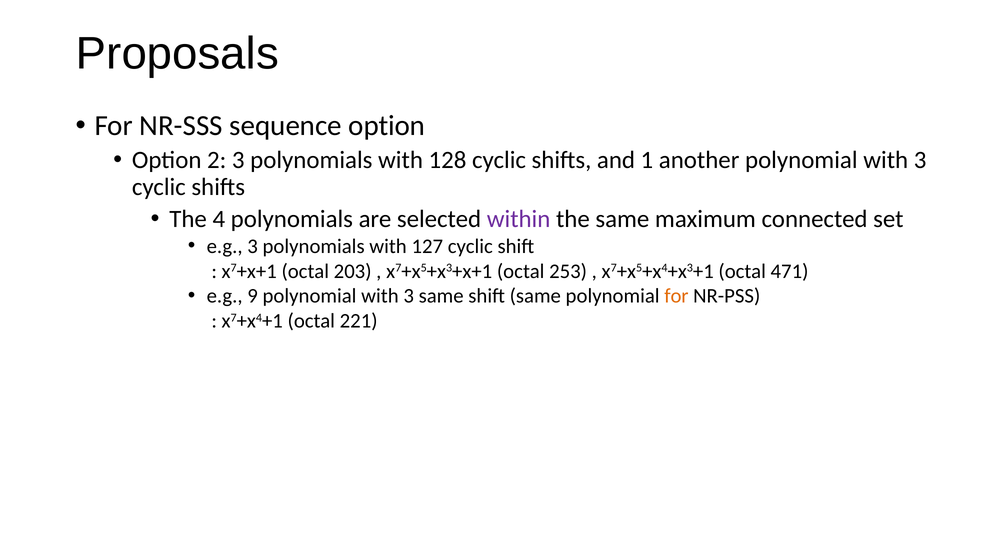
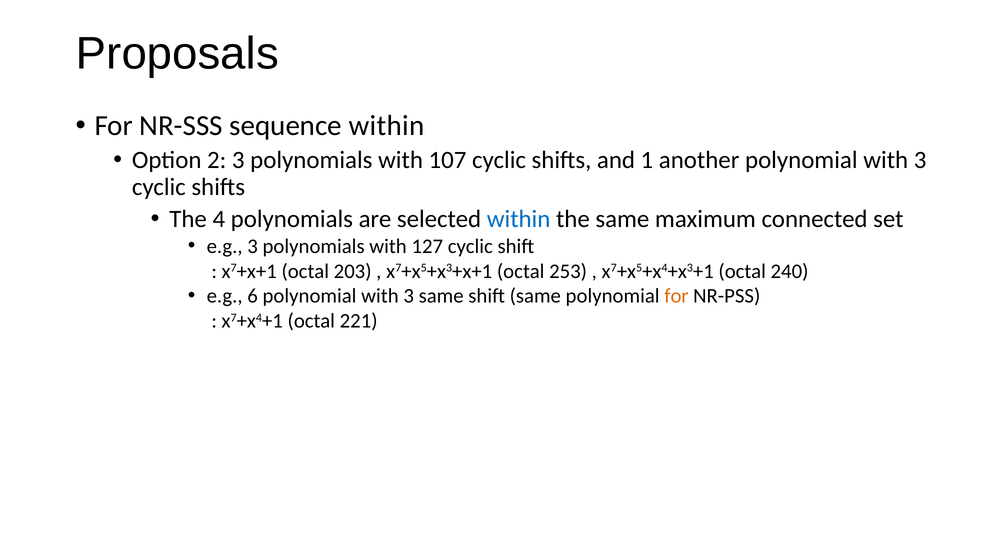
sequence option: option -> within (387, 126)
128: 128 -> 107 (447, 160)
within colour: purple -> blue (519, 219)
471: 471 -> 240 (790, 271)
9: 9 -> 6 (253, 296)
